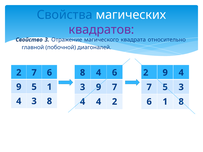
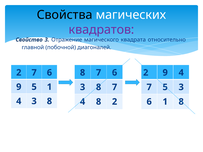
Свойства colour: blue -> black (65, 15)
4: 4 -> 7 (99, 73)
9: 9 -> 8 (99, 87)
4 4: 4 -> 8 (99, 102)
